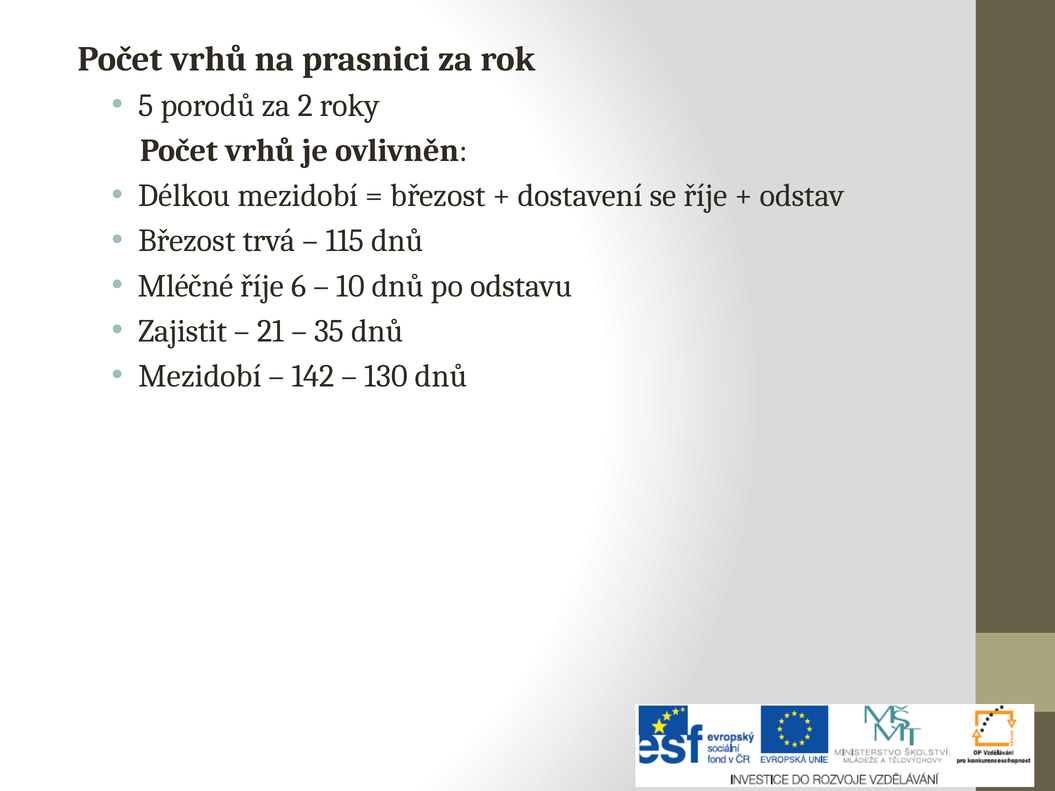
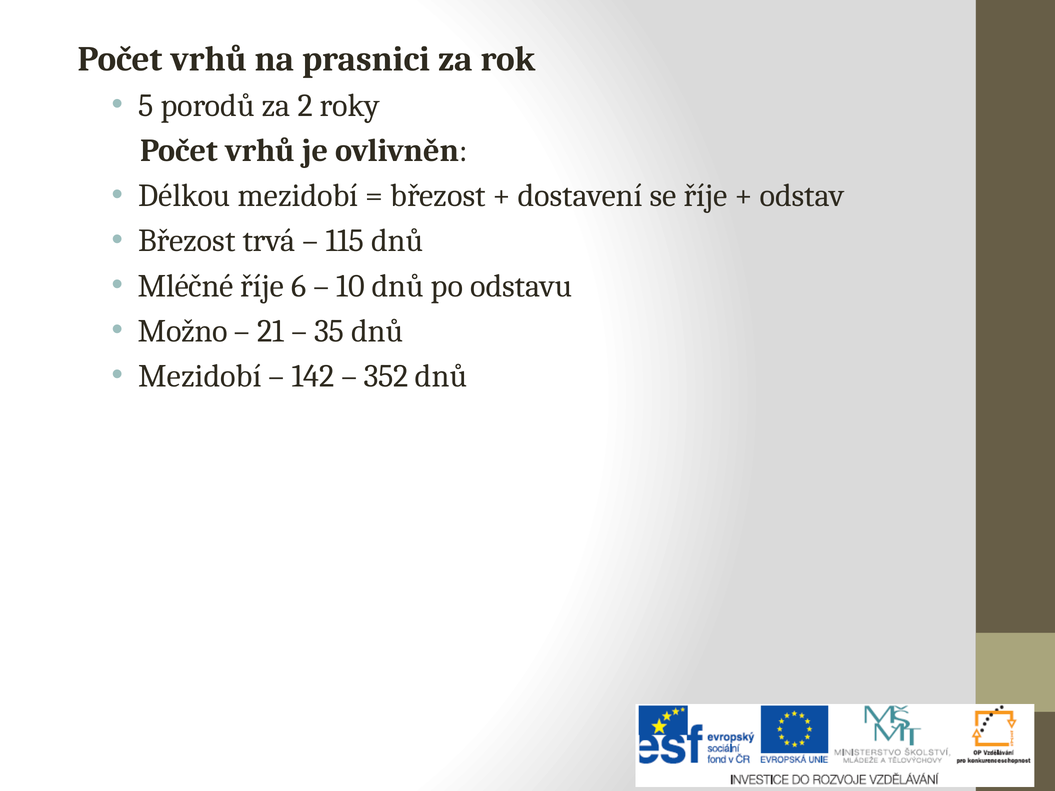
Zajistit: Zajistit -> Možno (183, 331)
130: 130 -> 352 (386, 376)
